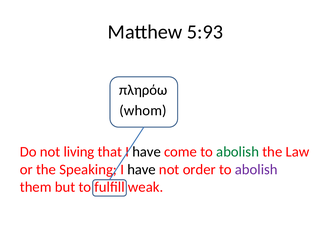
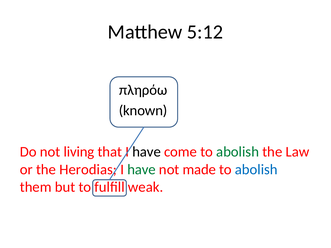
5:93: 5:93 -> 5:12 (205, 32)
whom: whom -> known (143, 111)
Speaking: Speaking -> Herodias (88, 170)
have colour: black -> green (142, 170)
order: order -> made (199, 170)
abolish colour: purple -> blue (256, 170)
